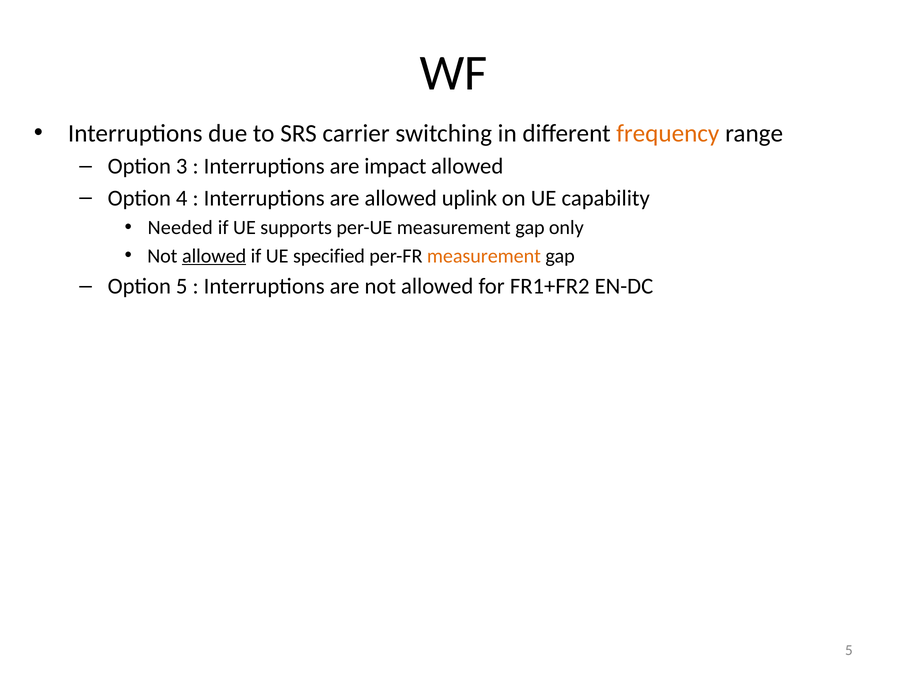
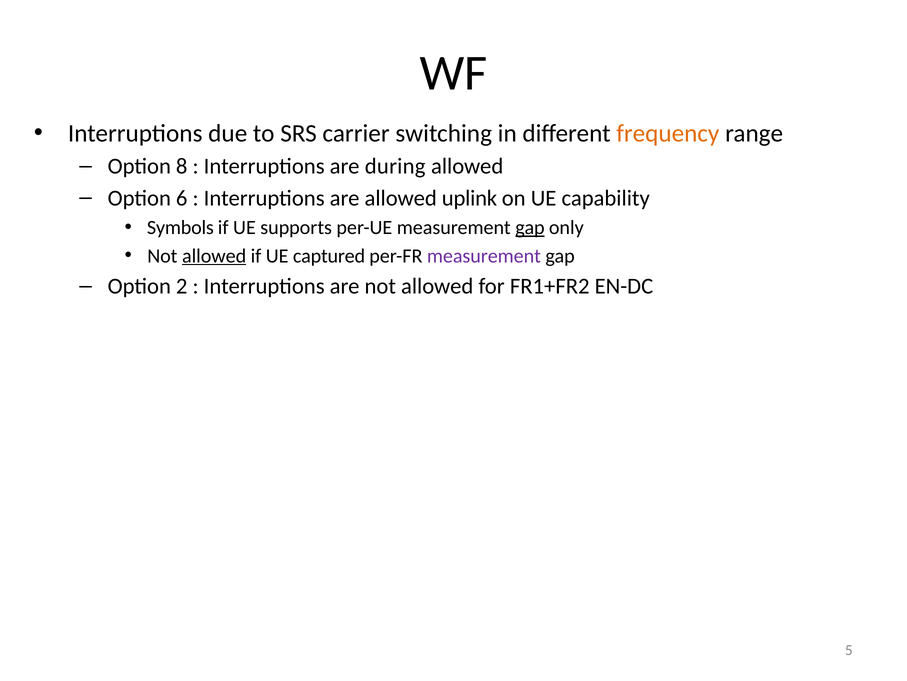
3: 3 -> 8 (182, 166)
impact: impact -> during (395, 166)
4: 4 -> 6 (182, 198)
Needed: Needed -> Symbols (180, 227)
gap underline: none -> present (530, 227)
specified: specified -> captured (329, 256)
measurement colour: orange -> purple (484, 256)
Option 5: 5 -> 2 (182, 286)
